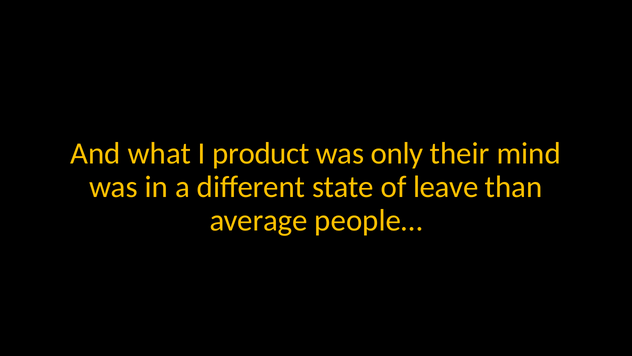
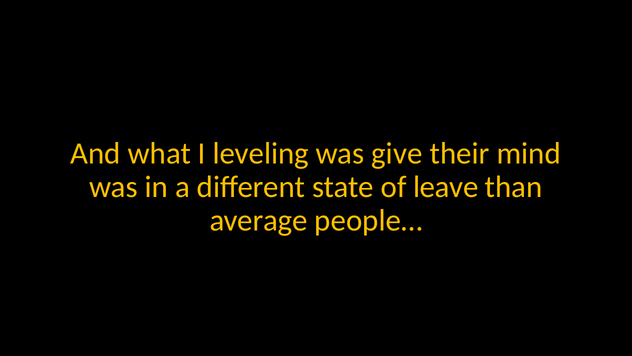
product: product -> leveling (261, 153)
only: only -> give (397, 153)
